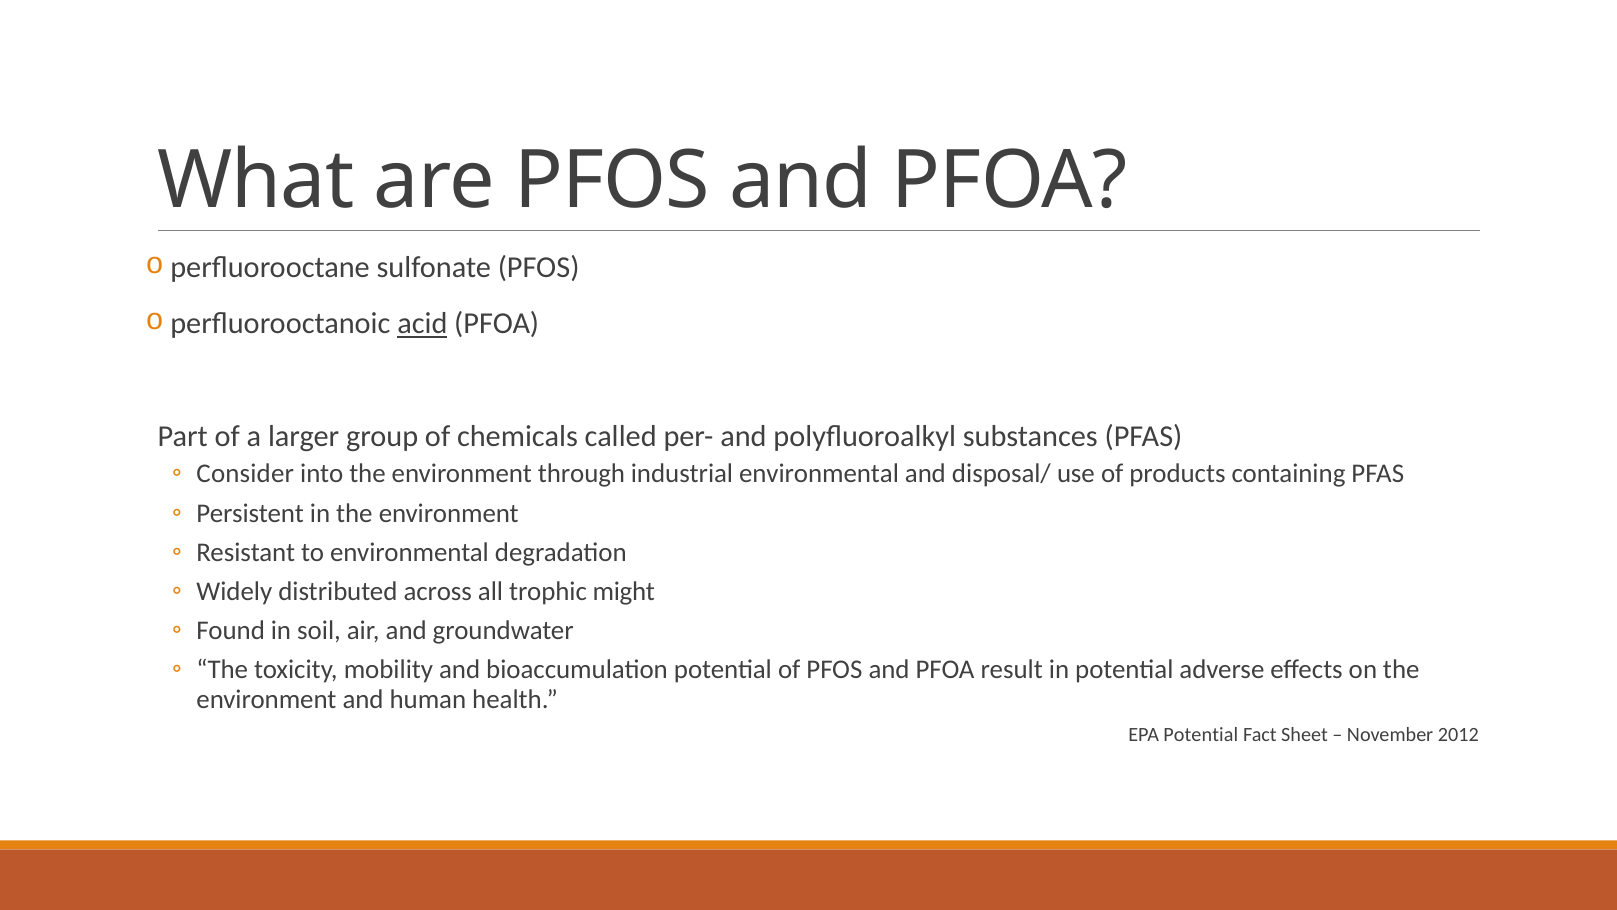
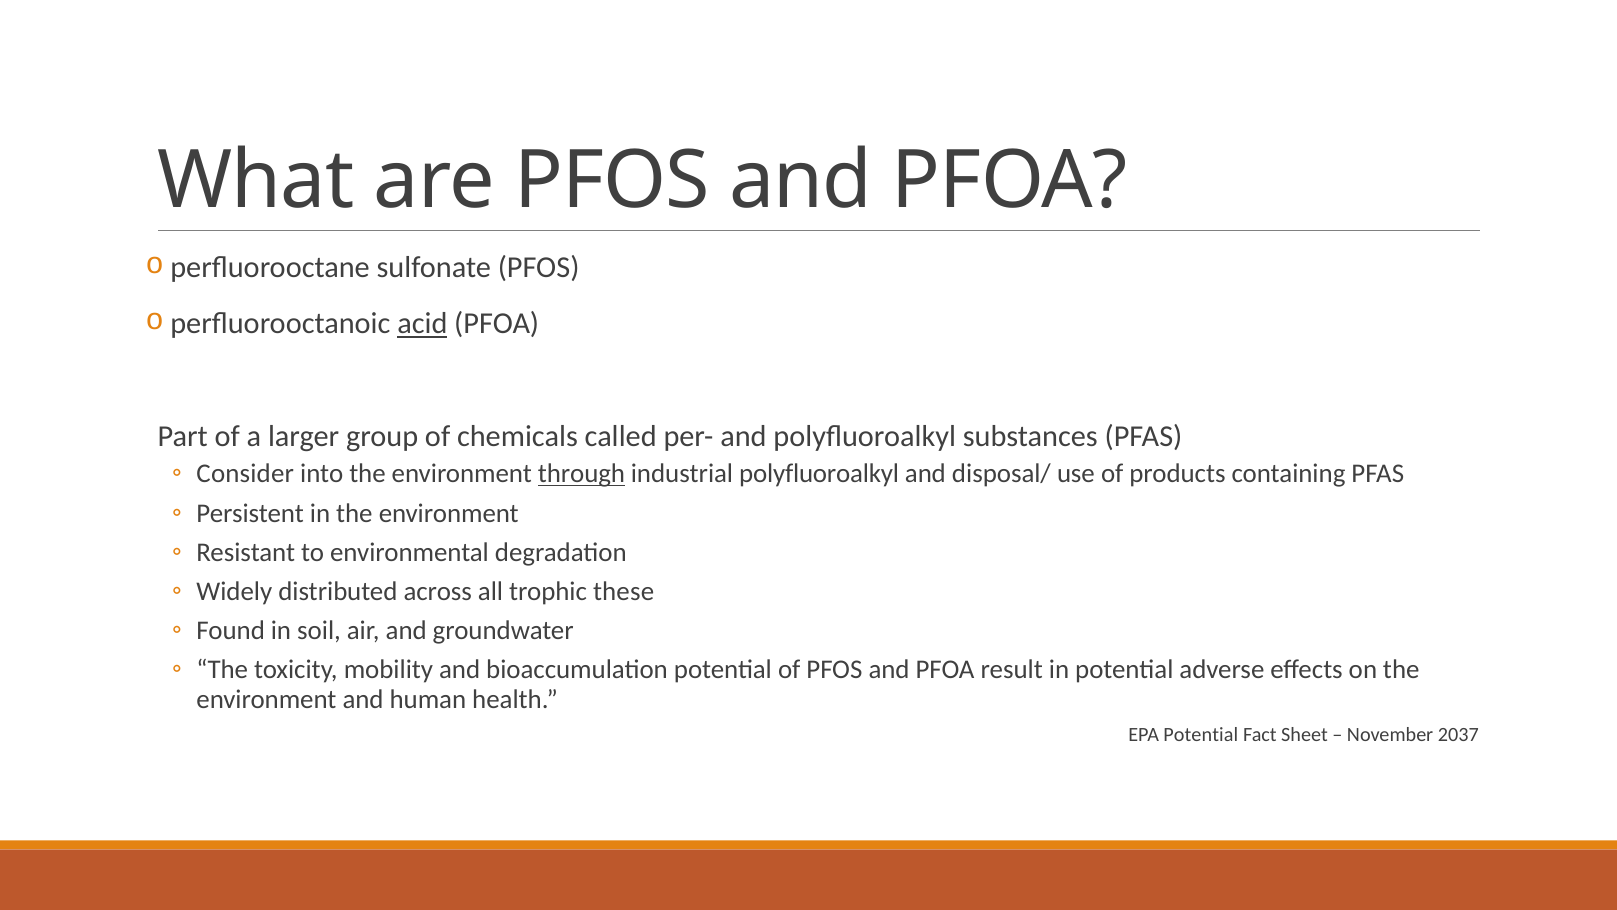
through underline: none -> present (581, 474)
industrial environmental: environmental -> polyfluoroalkyl (819, 474)
might: might -> these (624, 591)
2012: 2012 -> 2037 (1458, 734)
